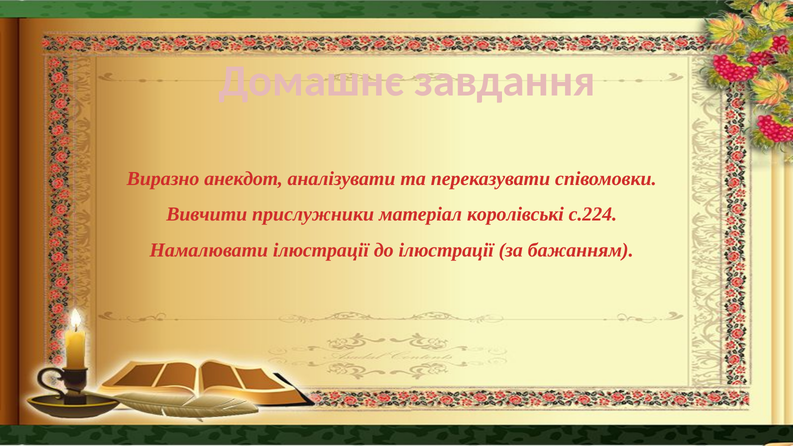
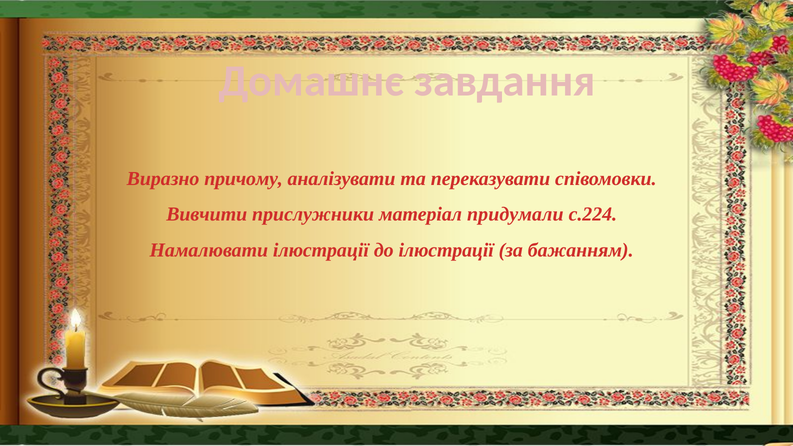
анекдот: анекдот -> причому (244, 179)
королівські: королівські -> придумали (515, 214)
